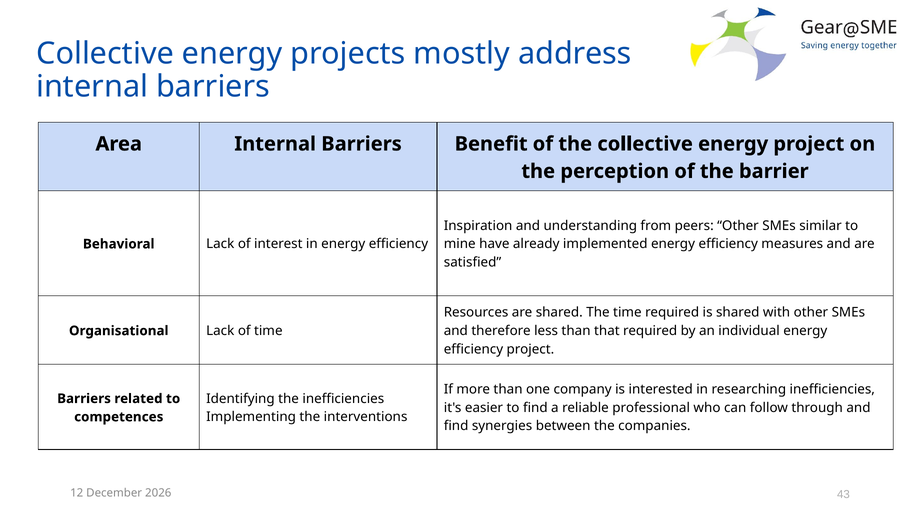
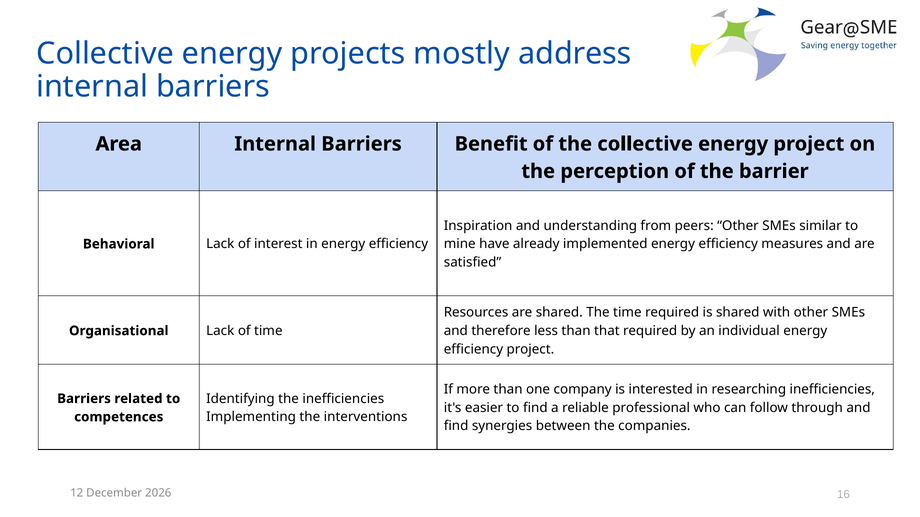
43: 43 -> 16 (843, 495)
